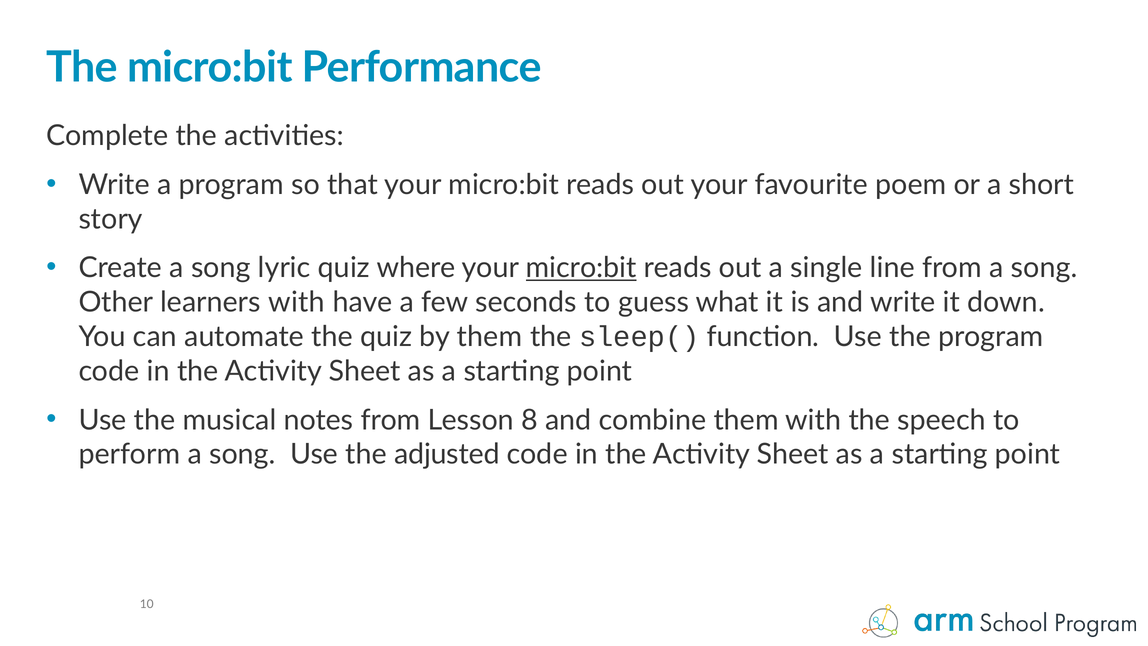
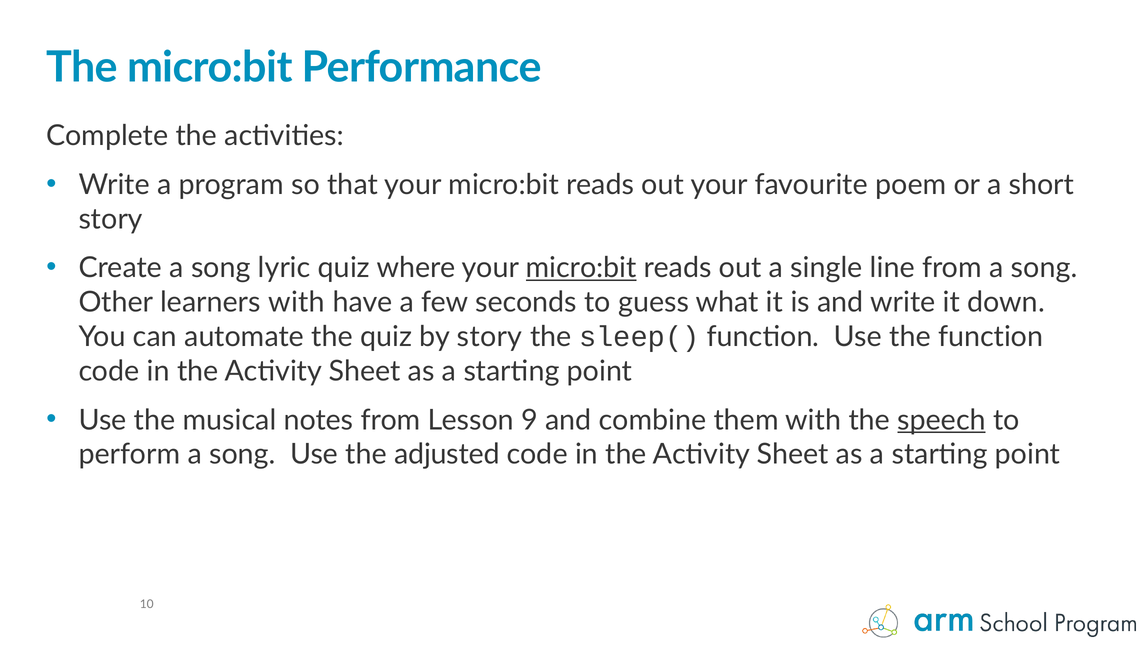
by them: them -> story (490, 337)
the program: program -> function (991, 337)
8: 8 -> 9 (530, 420)
speech underline: none -> present (941, 420)
